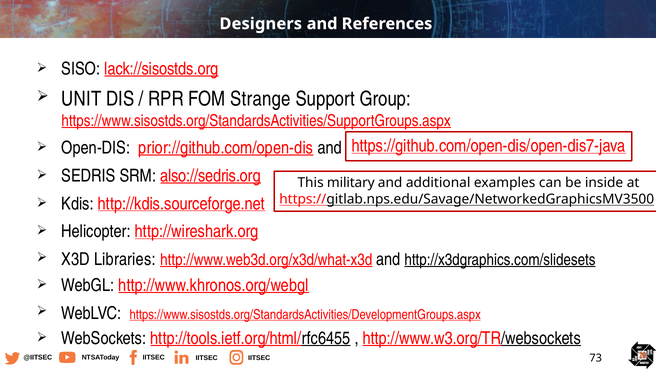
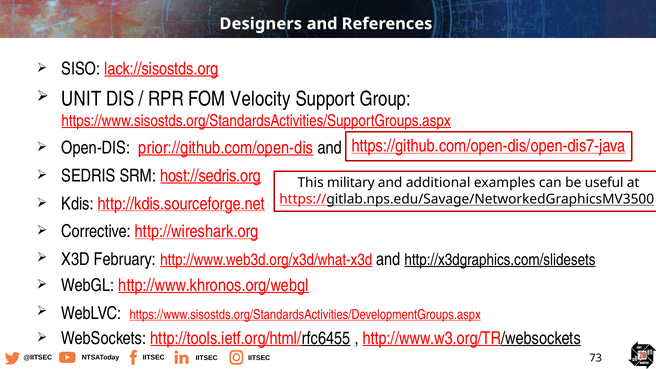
Strange: Strange -> Velocity (260, 99)
also://sedris.org: also://sedris.org -> host://sedris.org (211, 176)
inside: inside -> useful (604, 183)
Helicopter: Helicopter -> Corrective (96, 232)
Libraries: Libraries -> February (125, 259)
